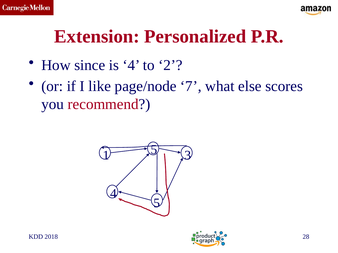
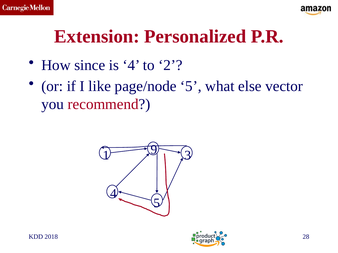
page/node 7: 7 -> 5 (191, 86)
scores: scores -> vector (284, 86)
1 5: 5 -> 9 (154, 150)
